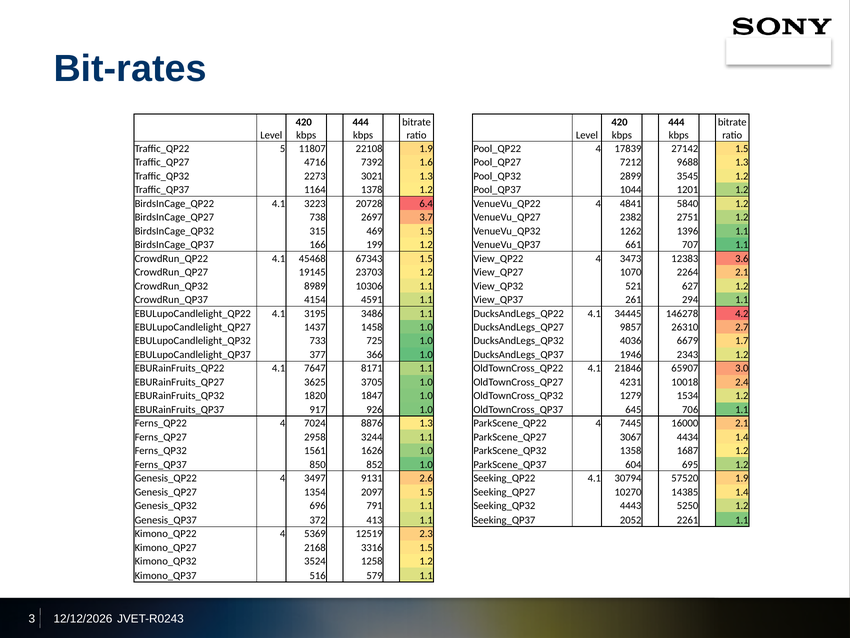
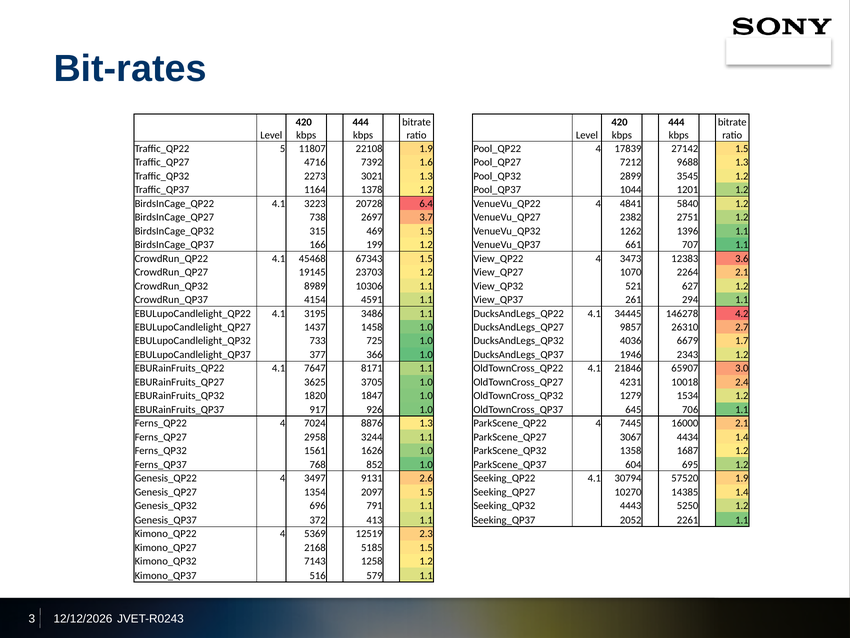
850: 850 -> 768 (318, 464)
3316: 3316 -> 5185 (372, 547)
3524: 3524 -> 7143 (315, 561)
